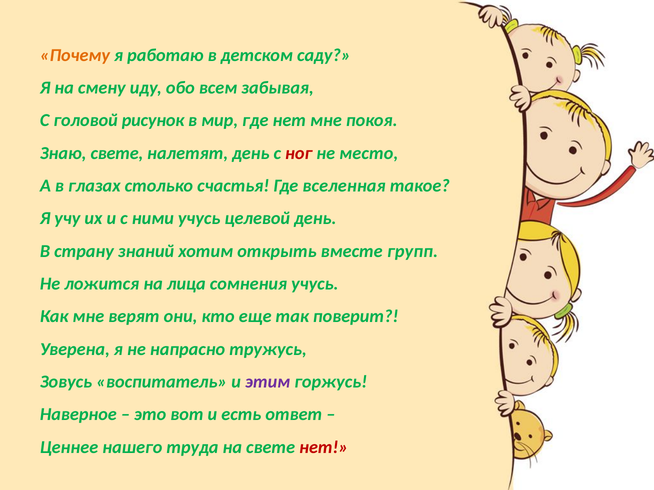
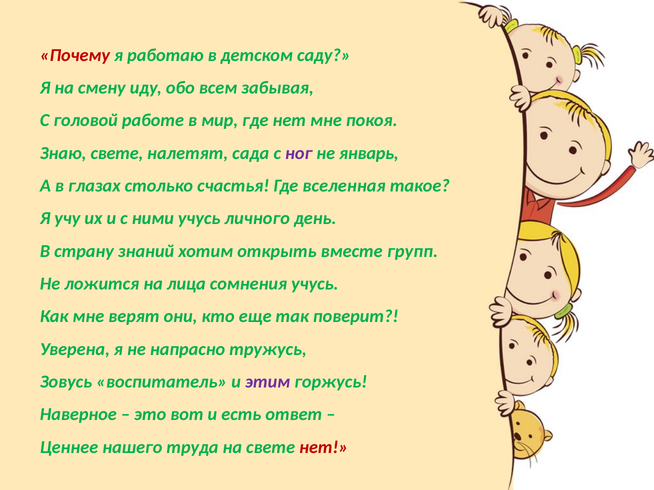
Почему colour: orange -> red (75, 55)
рисунок: рисунок -> работе (153, 121)
налетят день: день -> сада (251, 153)
ног colour: red -> purple (299, 153)
место: место -> январь (369, 153)
целевой: целевой -> личного (257, 219)
